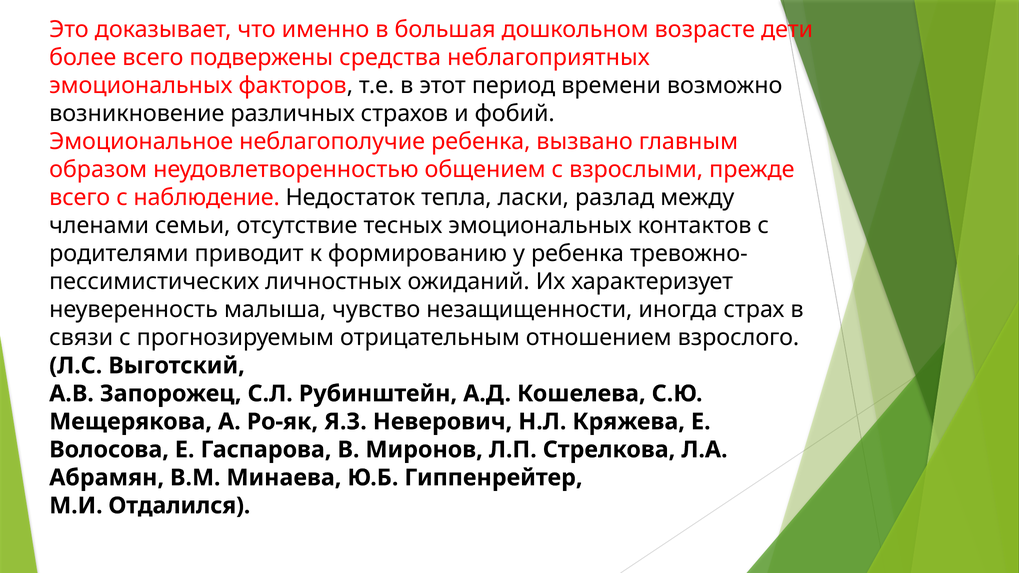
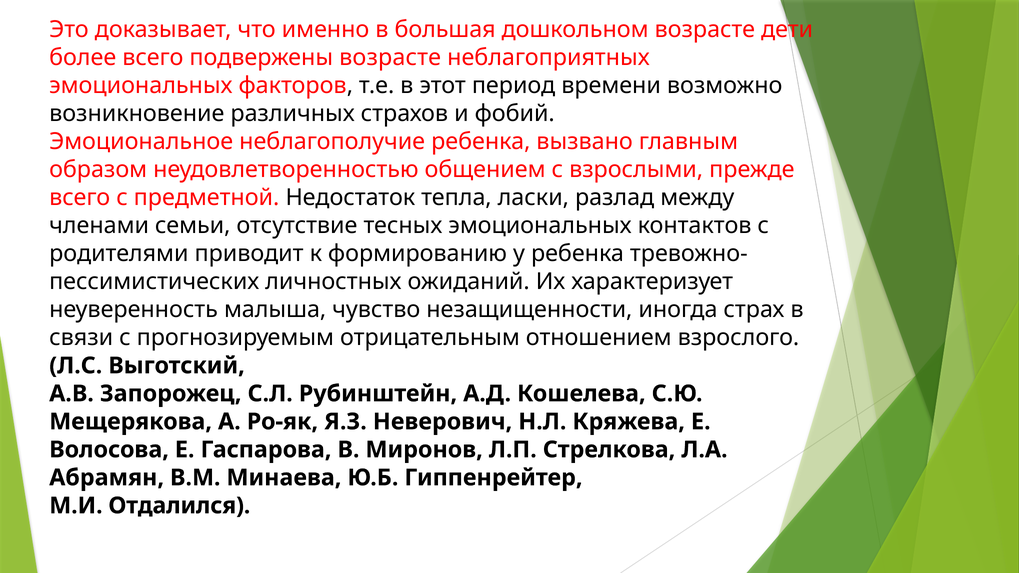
подвержены средства: средства -> возрасте (390, 58)
наблюдение: наблюдение -> предметной (207, 198)
